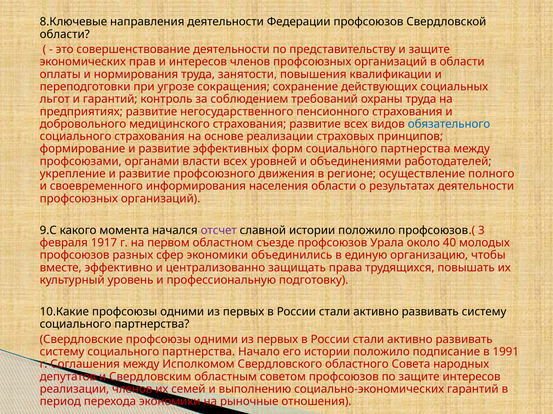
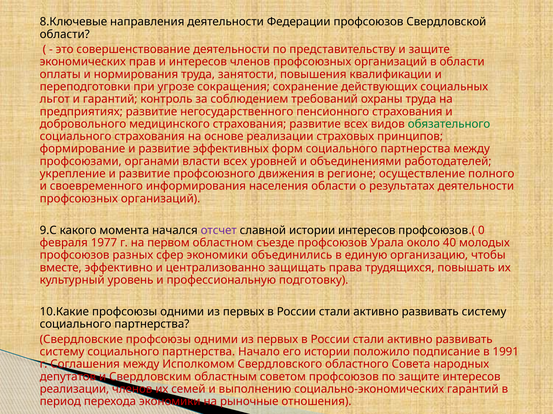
обязательного colour: blue -> green (449, 124)
славной истории положило: положило -> интересов (367, 231)
3: 3 -> 0 (481, 231)
1917: 1917 -> 1977 (104, 243)
